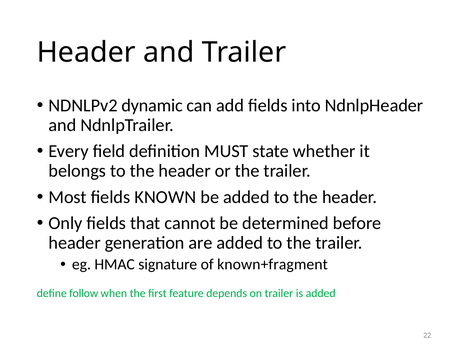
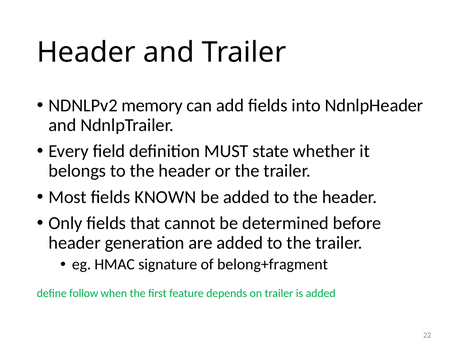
dynamic: dynamic -> memory (152, 106)
known+fragment: known+fragment -> belong+fragment (273, 264)
